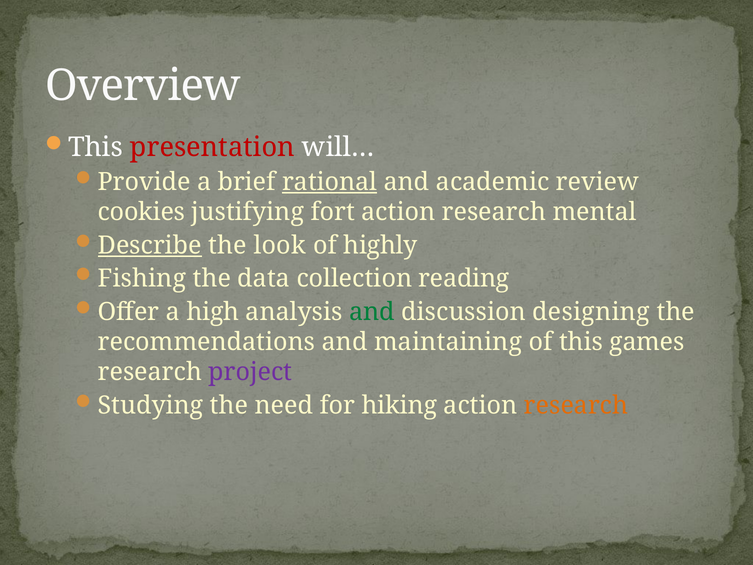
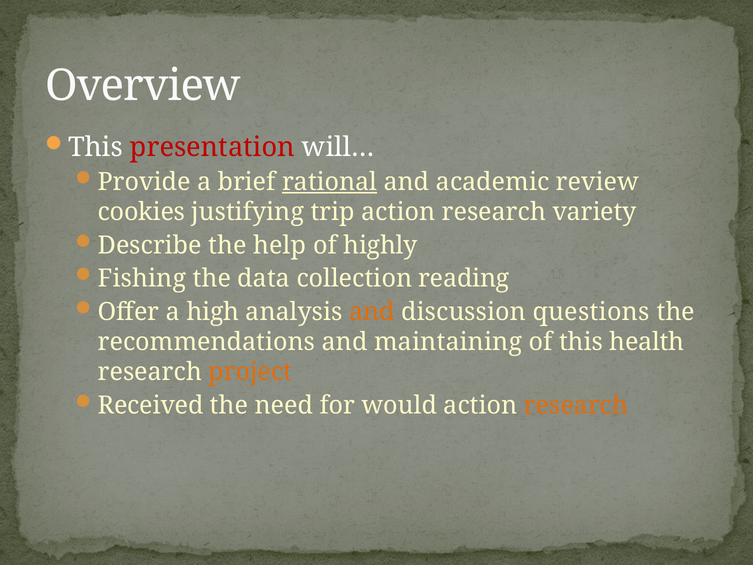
fort: fort -> trip (333, 212)
mental: mental -> variety (595, 212)
Describe underline: present -> none (150, 245)
look: look -> help (280, 245)
and colour: green -> orange (372, 312)
designing: designing -> questions (591, 312)
games: games -> health (647, 342)
project colour: purple -> orange (250, 372)
Studying: Studying -> Received (151, 405)
hiking: hiking -> would (399, 405)
